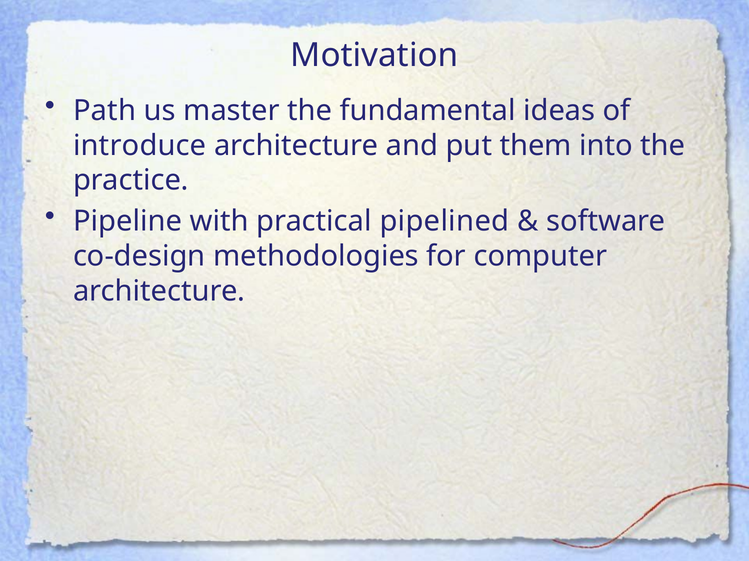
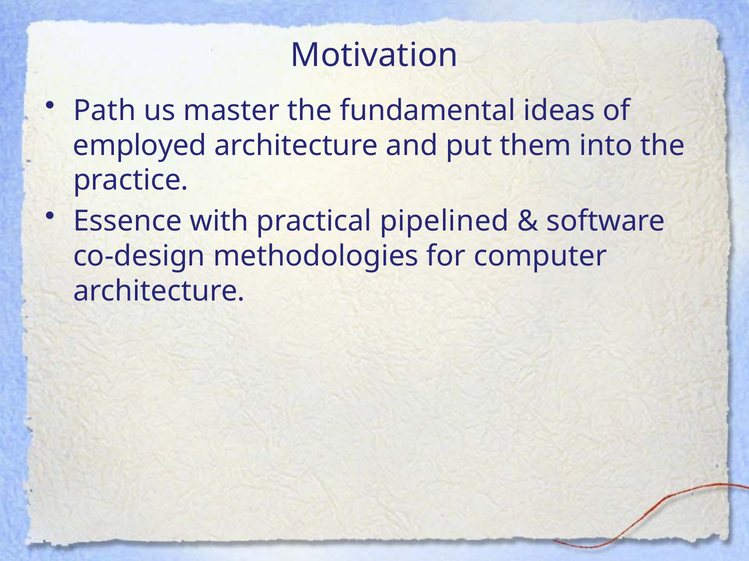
introduce: introduce -> employed (140, 146)
Pipeline: Pipeline -> Essence (128, 221)
